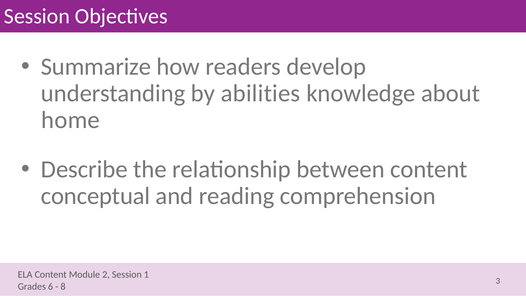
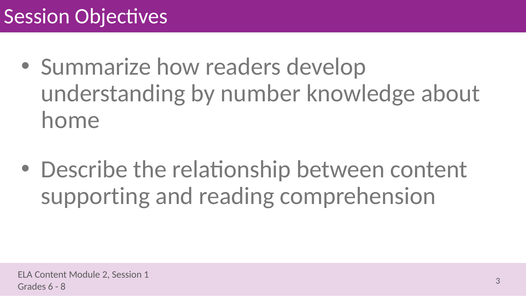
abilities: abilities -> number (261, 93)
conceptual: conceptual -> supporting (95, 196)
